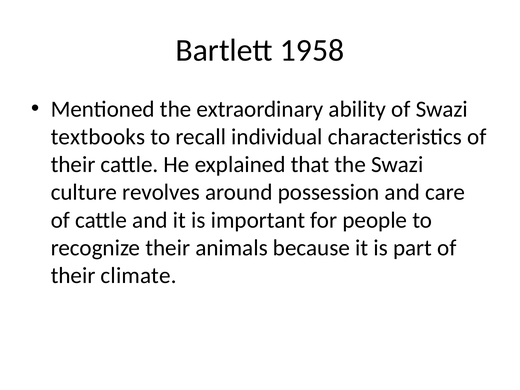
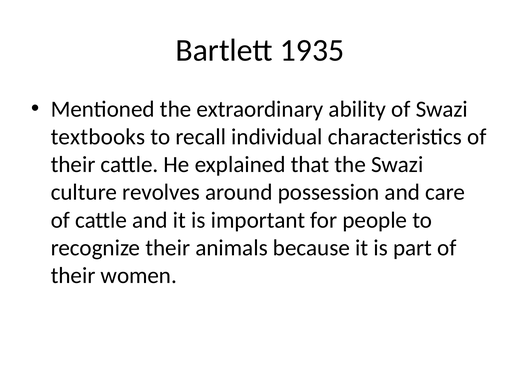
1958: 1958 -> 1935 (312, 50)
climate: climate -> women (139, 276)
